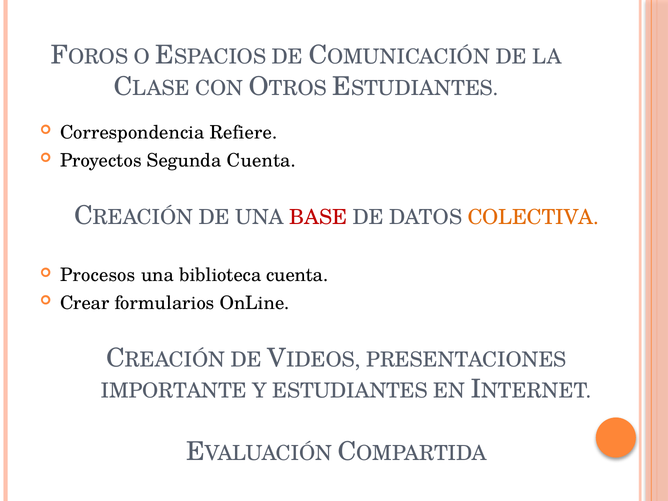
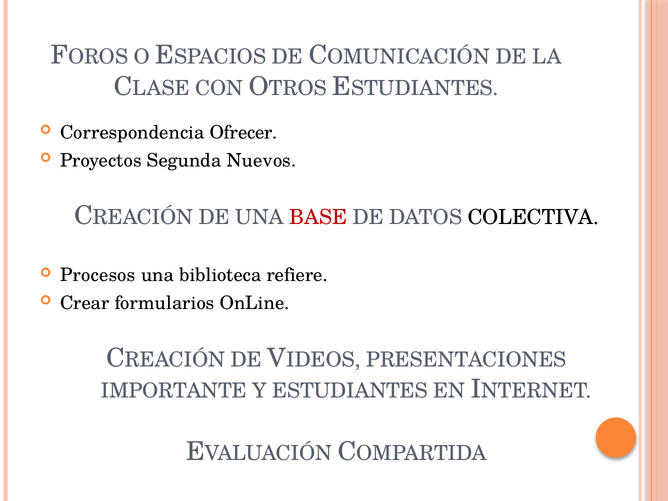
Refiere: Refiere -> Ofrecer (244, 133)
Segunda Cuenta: Cuenta -> Nuevos (262, 161)
COLECTIVA colour: orange -> black (533, 217)
biblioteca cuenta: cuenta -> refiere (297, 275)
